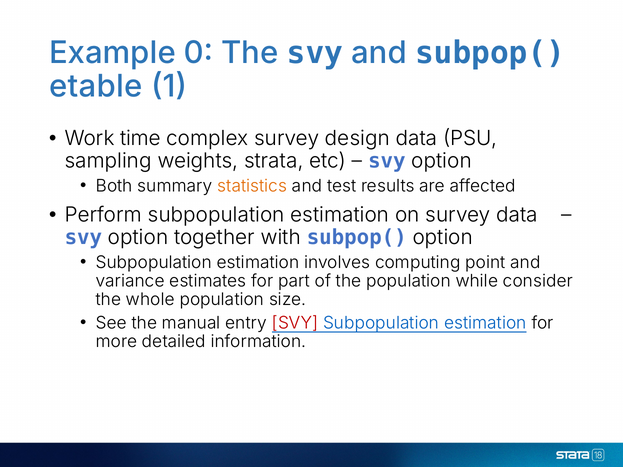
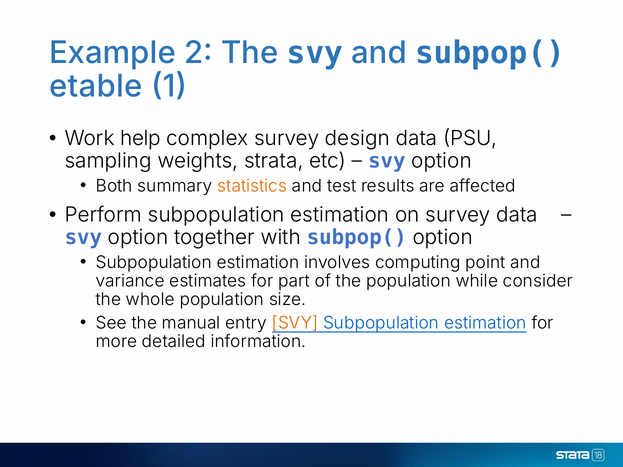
0: 0 -> 2 (198, 53)
time: time -> help (141, 139)
SVY colour: red -> orange (295, 323)
